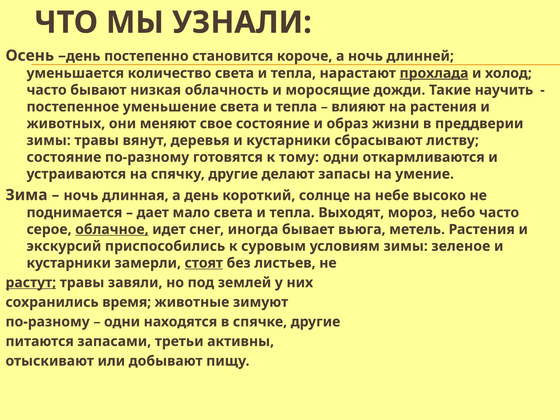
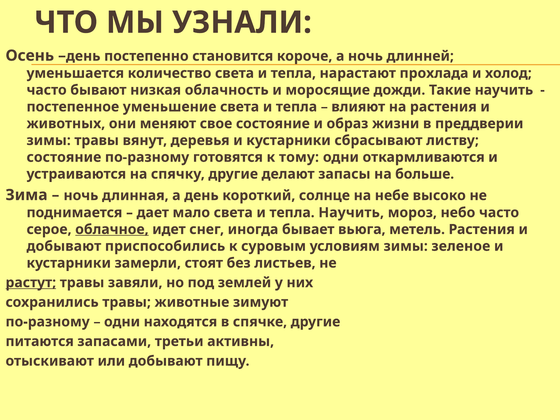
прохлада underline: present -> none (434, 73)
умение: умение -> больше (425, 174)
тепла Выходят: Выходят -> Научить (351, 213)
экскурсий: экскурсий -> добывают (64, 246)
стоят underline: present -> none (204, 263)
сохранились время: время -> травы (127, 302)
